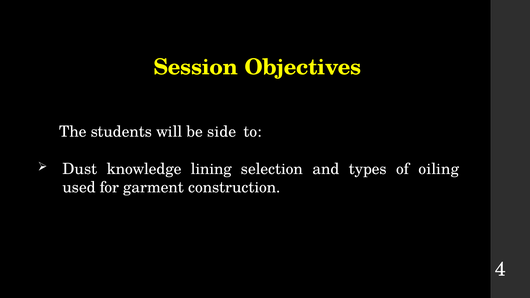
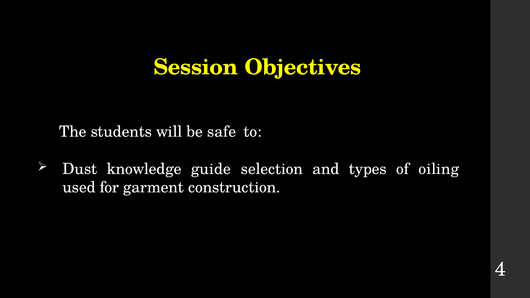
side: side -> safe (222, 132)
lining: lining -> guide (211, 169)
